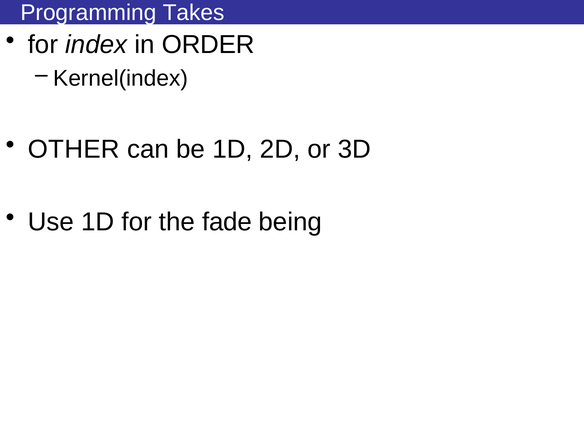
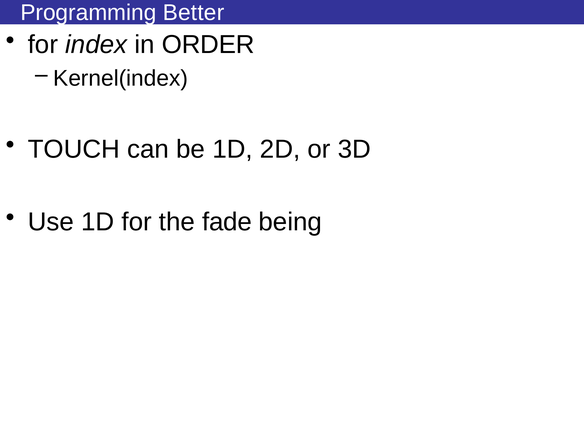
Takes: Takes -> Better (194, 13)
OTHER: OTHER -> TOUCH (74, 149)
